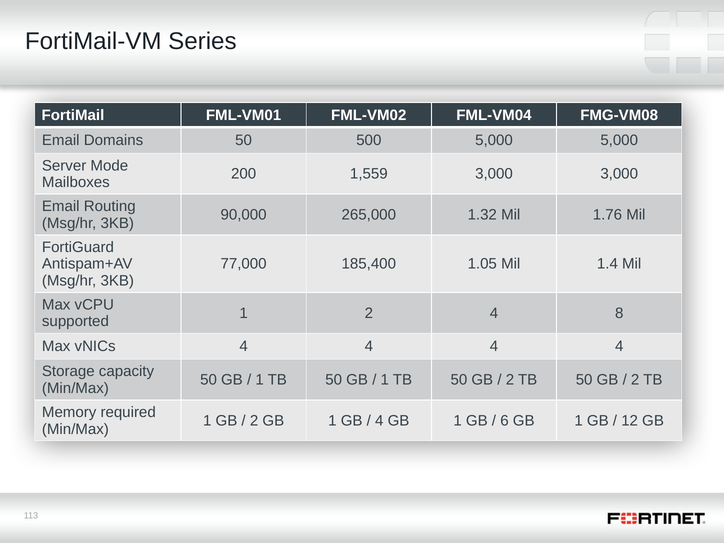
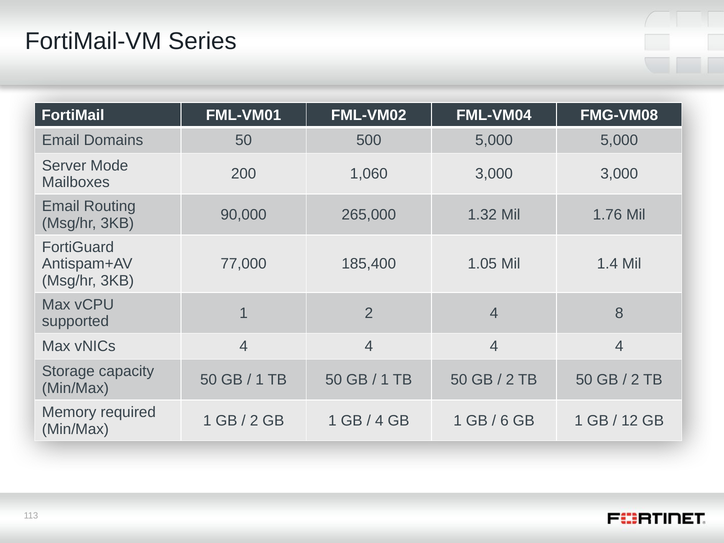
1,559: 1,559 -> 1,060 (369, 174)
